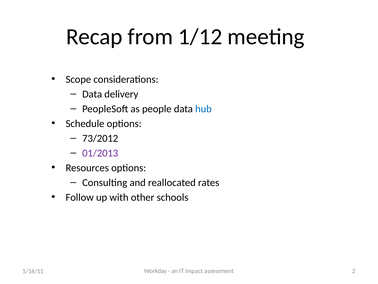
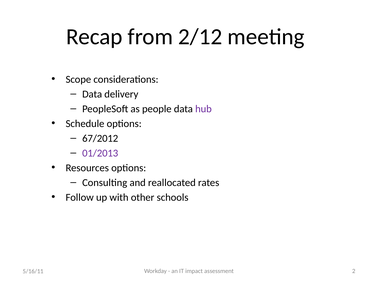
1/12: 1/12 -> 2/12 (200, 37)
hub colour: blue -> purple (203, 109)
73/2012: 73/2012 -> 67/2012 (100, 138)
